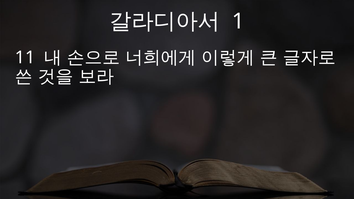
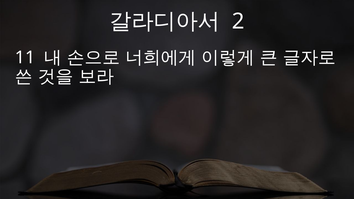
1: 1 -> 2 (238, 21)
